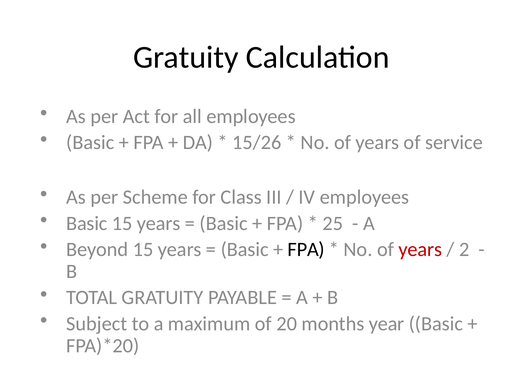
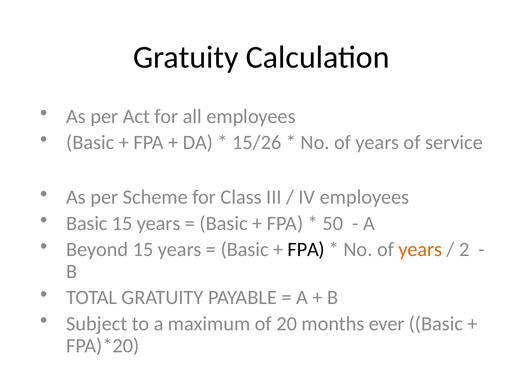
25: 25 -> 50 (333, 224)
years colour: red -> orange (420, 250)
year: year -> ever (387, 324)
